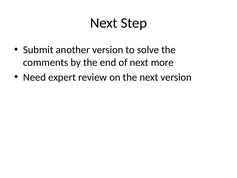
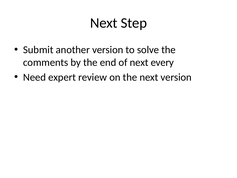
more: more -> every (162, 62)
